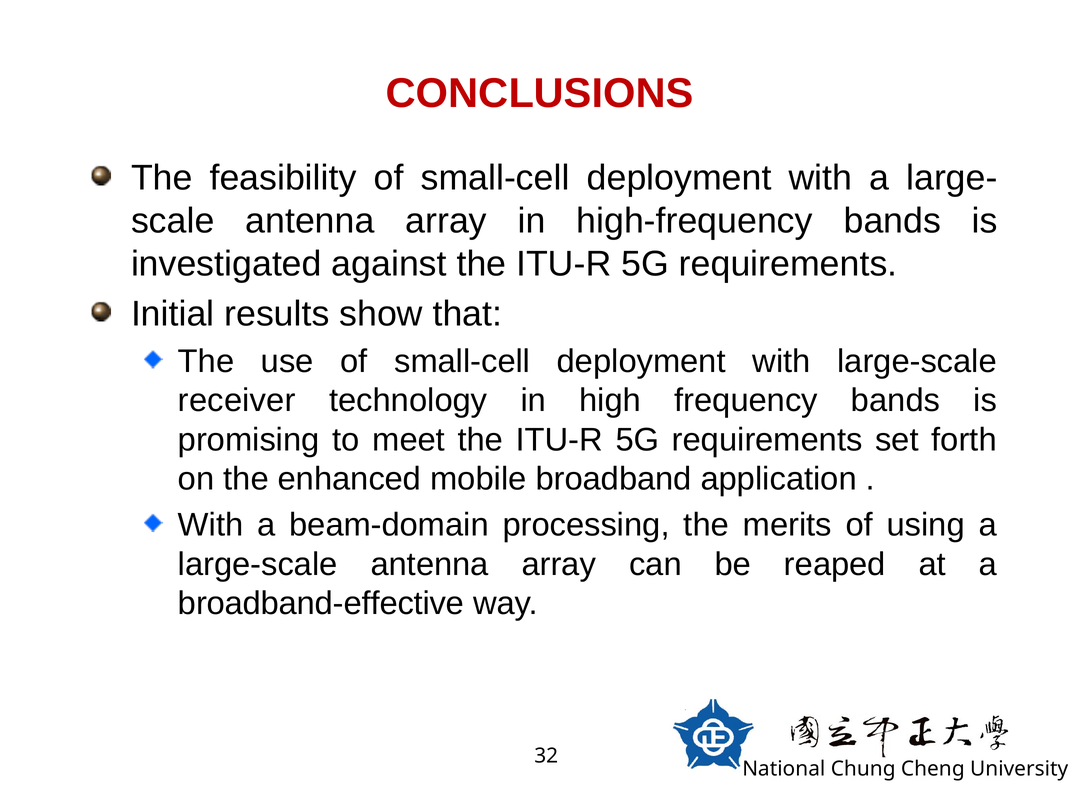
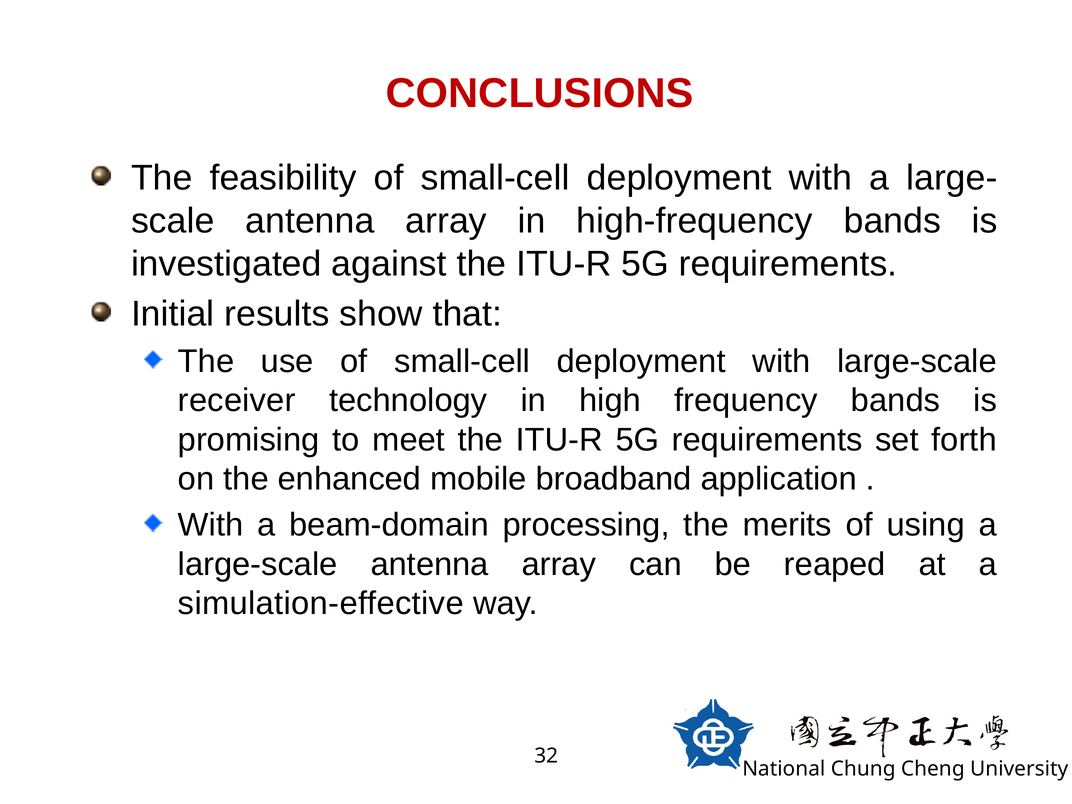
broadband-effective: broadband-effective -> simulation-effective (321, 604)
